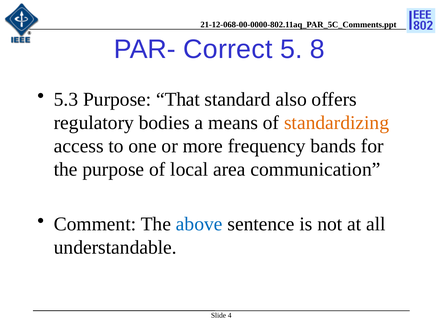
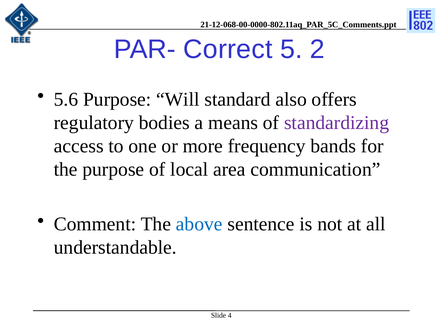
8: 8 -> 2 (317, 49)
5.3: 5.3 -> 5.6 (66, 99)
That: That -> Will (178, 99)
standardizing colour: orange -> purple (337, 123)
